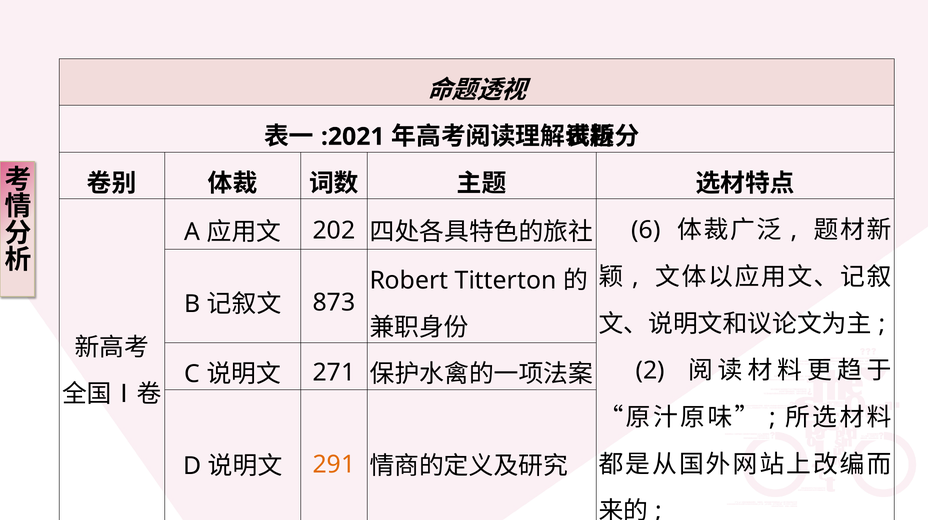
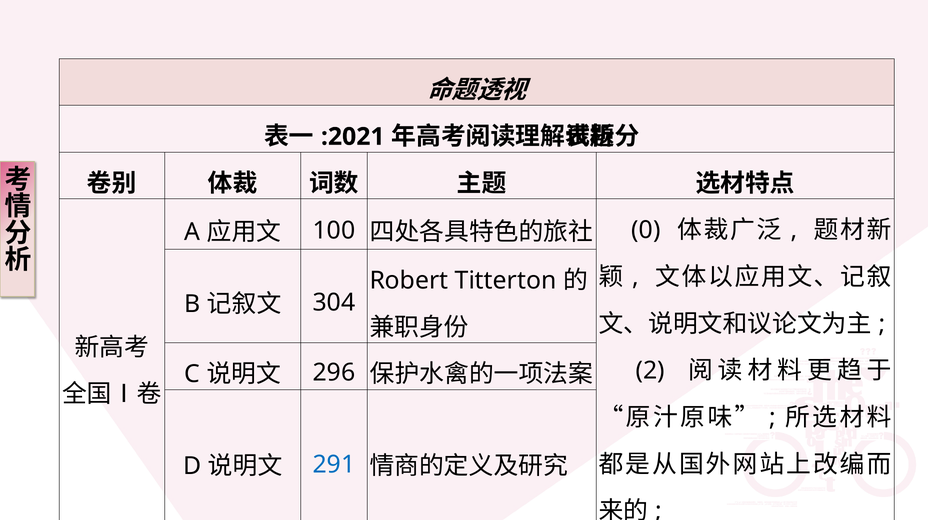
202: 202 -> 100 (334, 231)
6: 6 -> 0 (646, 230)
873: 873 -> 304 (334, 303)
271: 271 -> 296 (334, 373)
291 colour: orange -> blue (334, 465)
